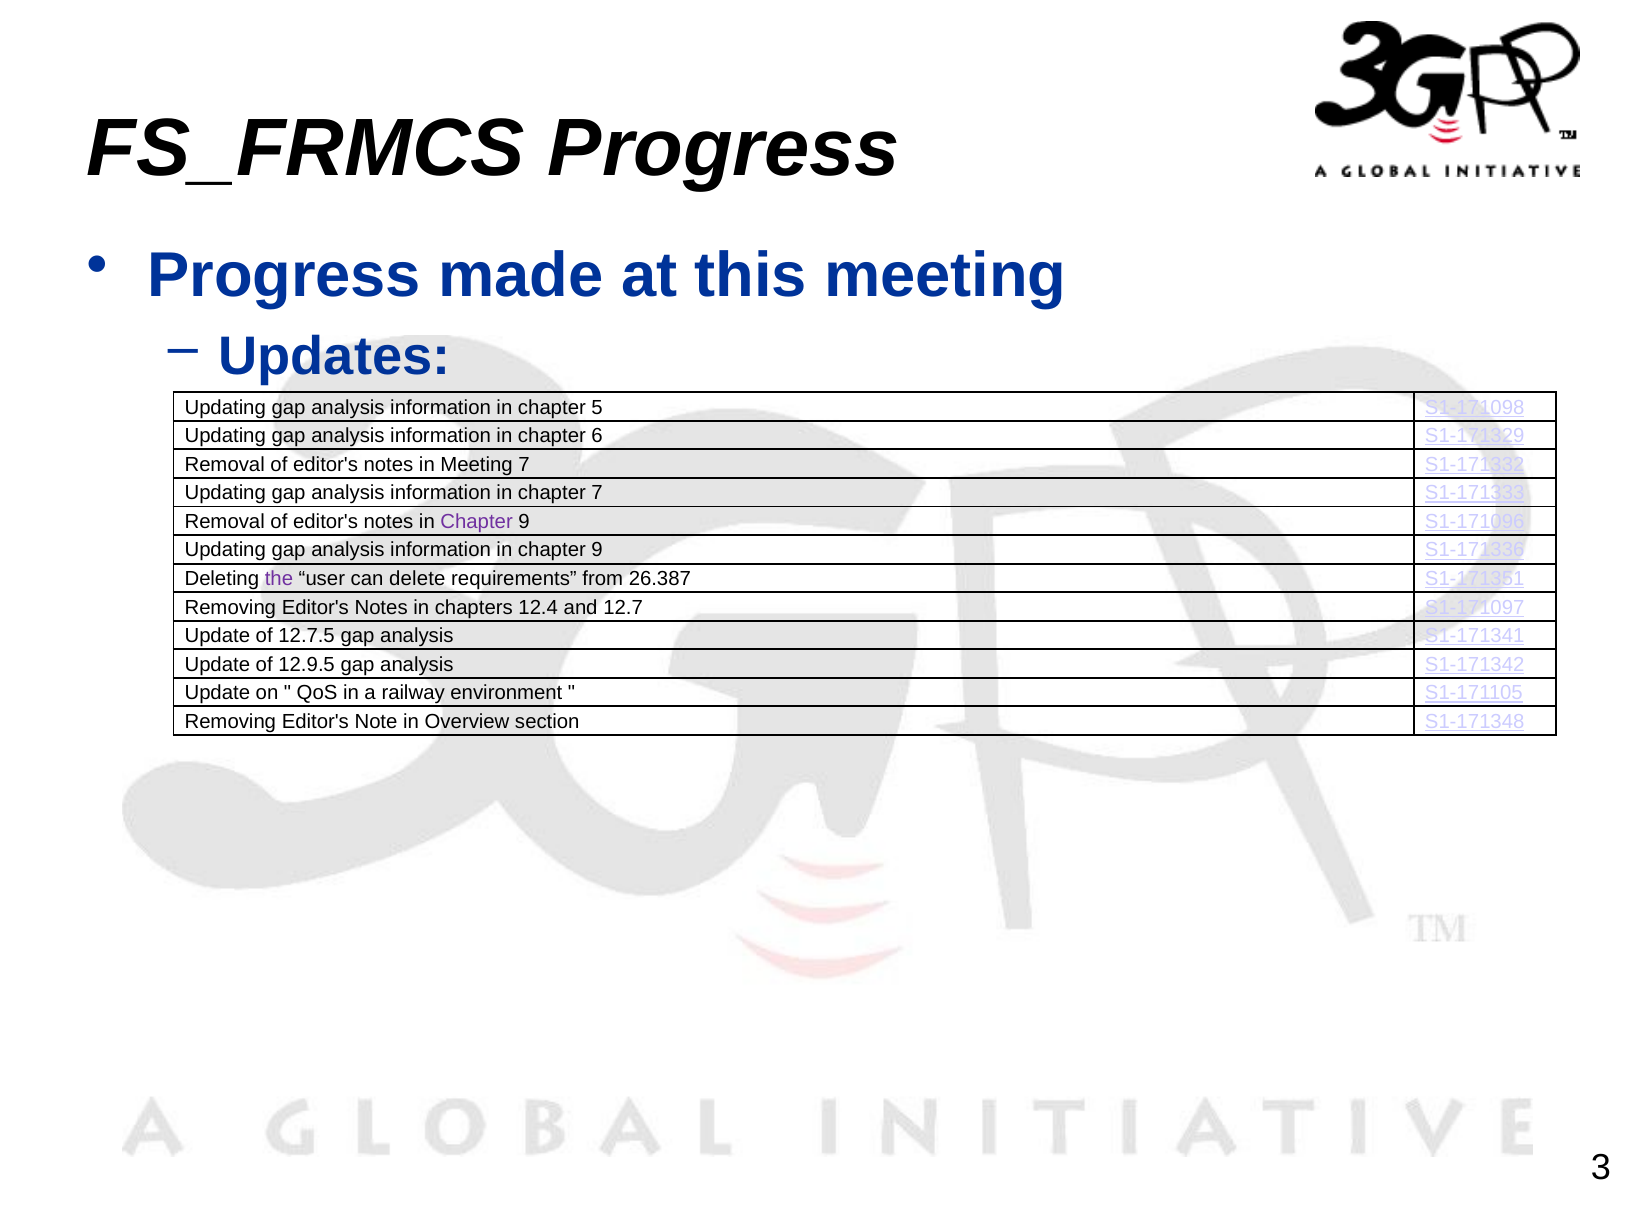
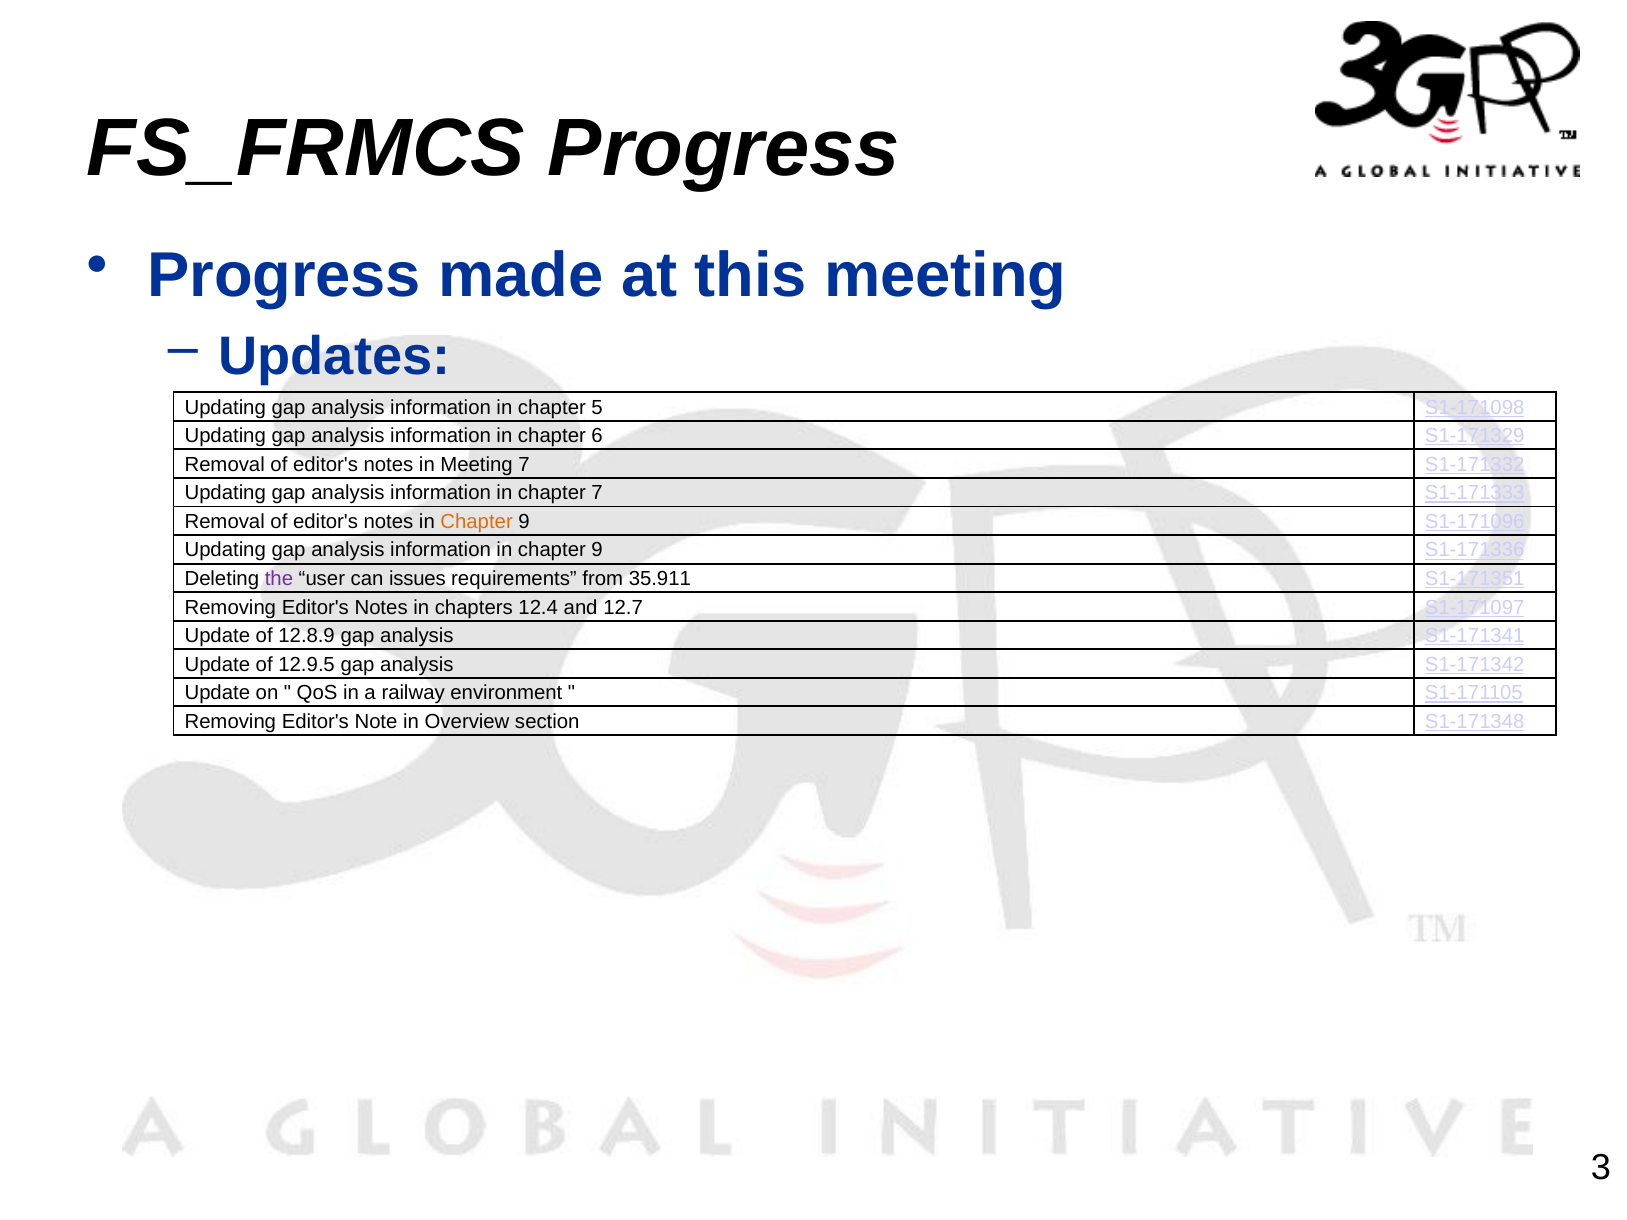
Chapter colour: purple -> orange (477, 522)
delete: delete -> issues (417, 579)
26.387: 26.387 -> 35.911 (660, 579)
12.7.5: 12.7.5 -> 12.8.9 (307, 636)
